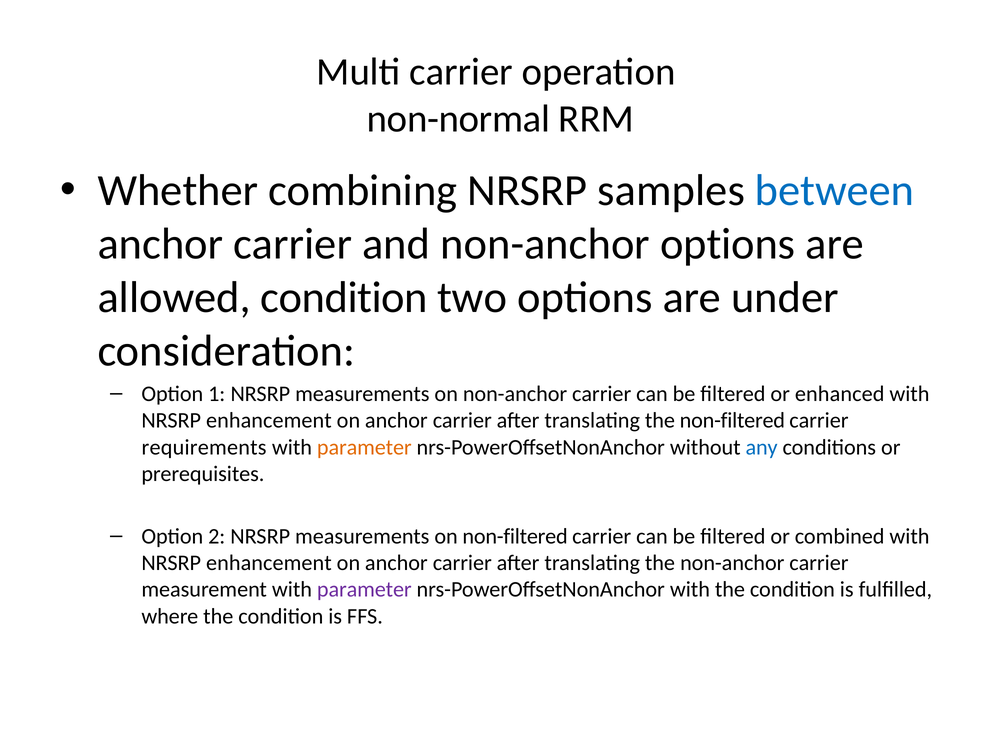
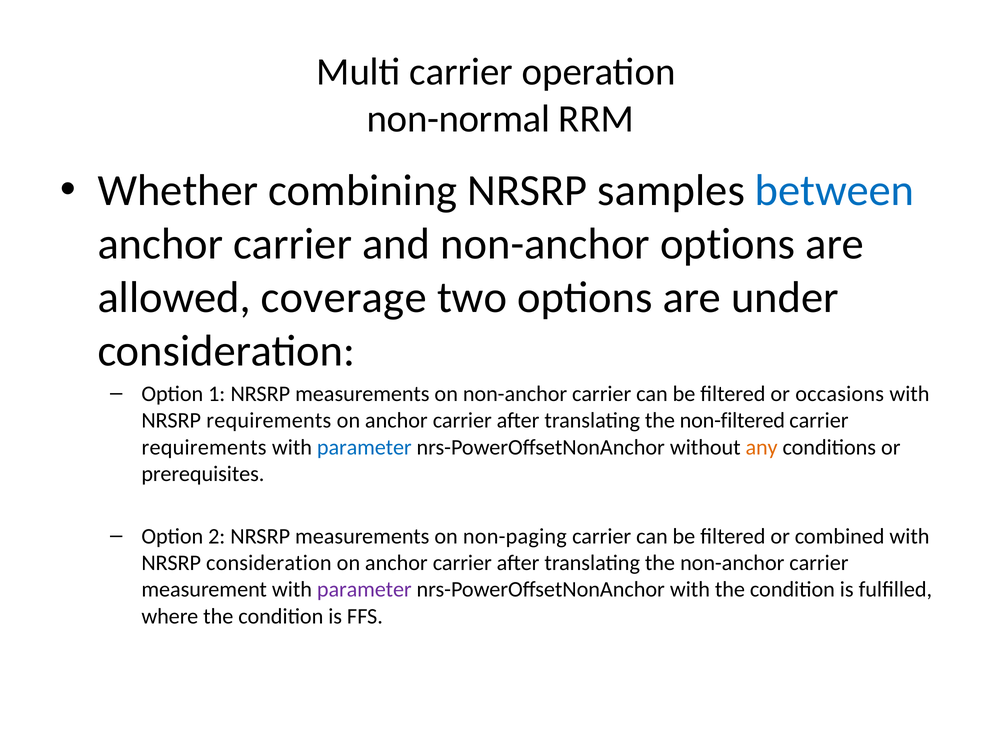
allowed condition: condition -> coverage (344, 297)
enhanced: enhanced -> occasions (840, 394)
enhancement: enhancement -> requirements (269, 420)
parameter colour: orange -> blue (364, 447)
any colour: blue -> orange (762, 447)
on non-filtered: non-filtered -> non-paging (515, 536)
enhancement: enhancement -> consideration (269, 563)
